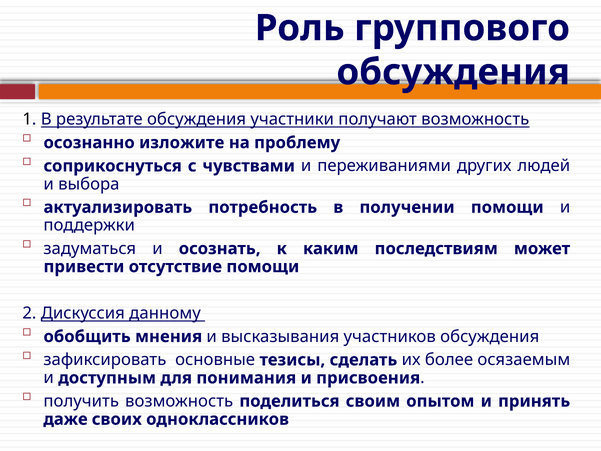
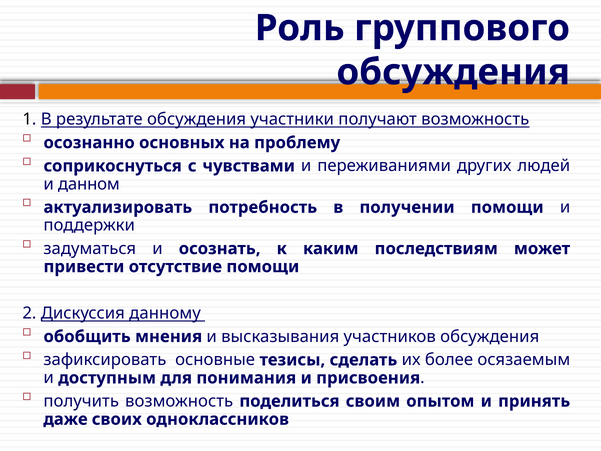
изложите: изложите -> основных (182, 143)
выбора: выбора -> данном (89, 184)
